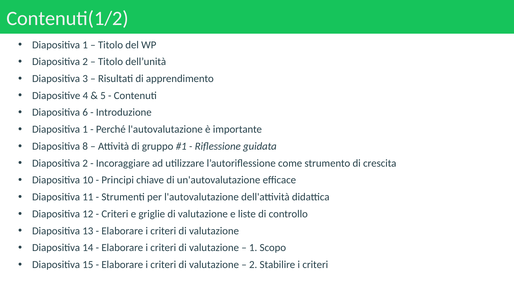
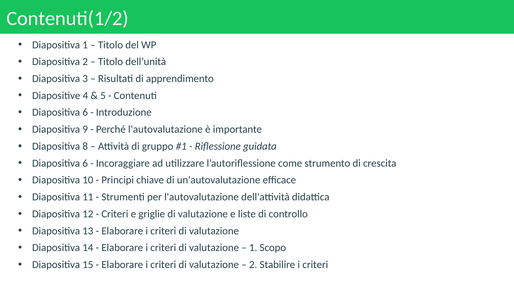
1: 1 -> 9 (85, 129)
2: 2 -> 6 (85, 163)
